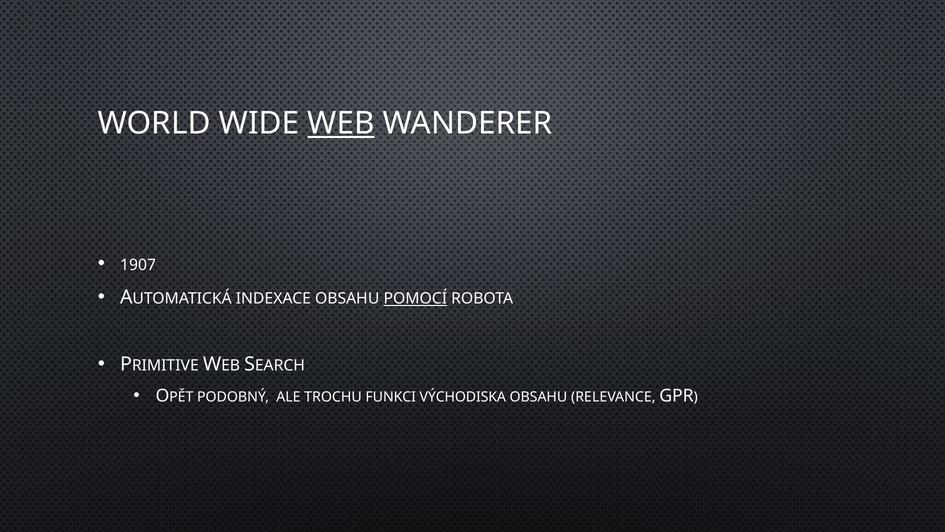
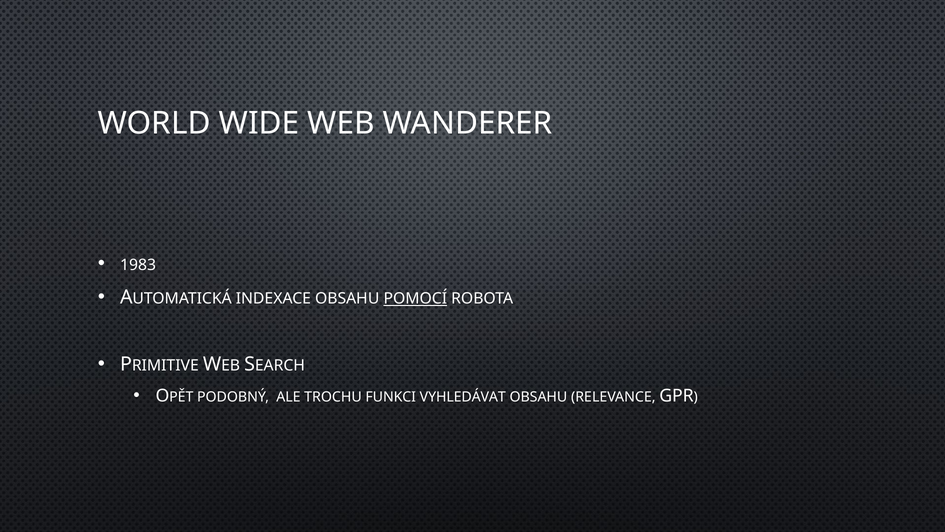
WEB underline: present -> none (341, 123)
1907: 1907 -> 1983 (138, 265)
VÝCHODISKA: VÝCHODISKA -> VYHLEDÁVAT (463, 397)
